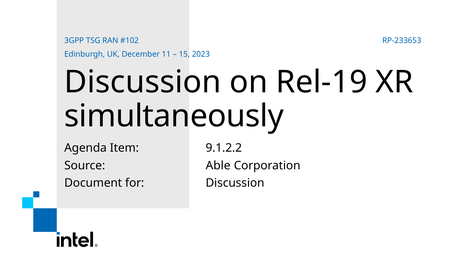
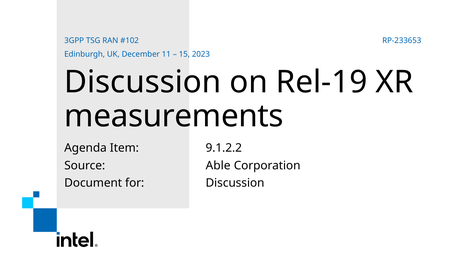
simultaneously: simultaneously -> measurements (174, 116)
